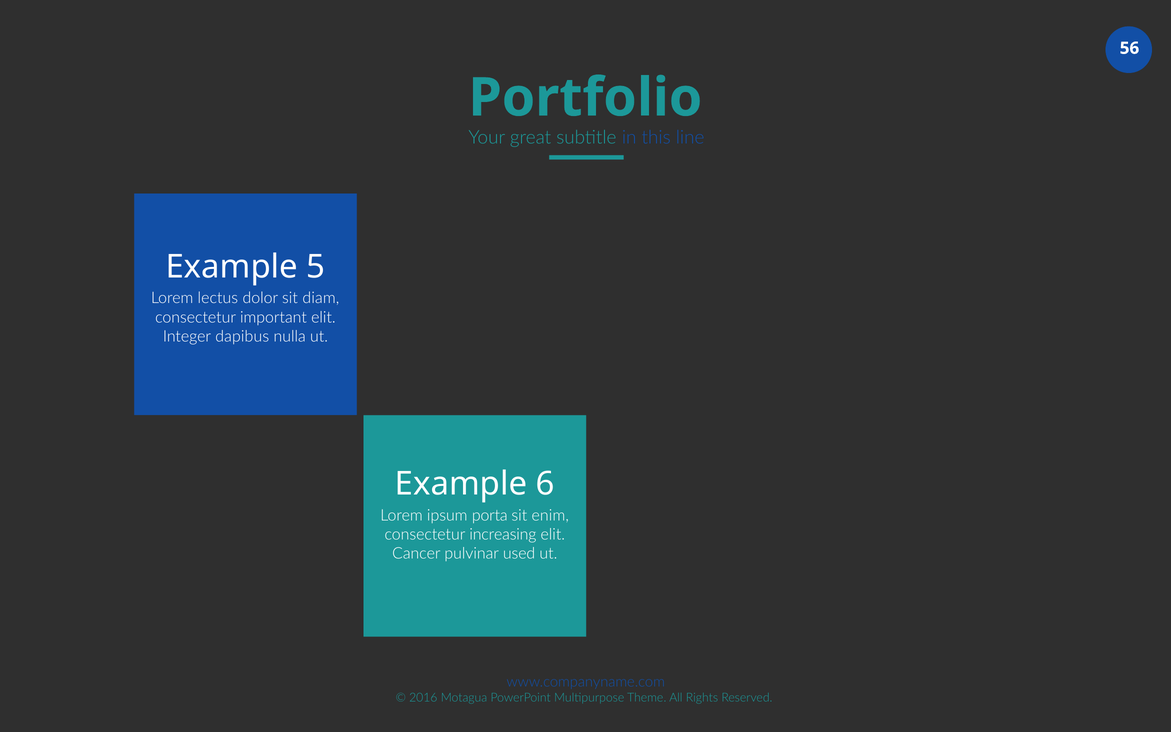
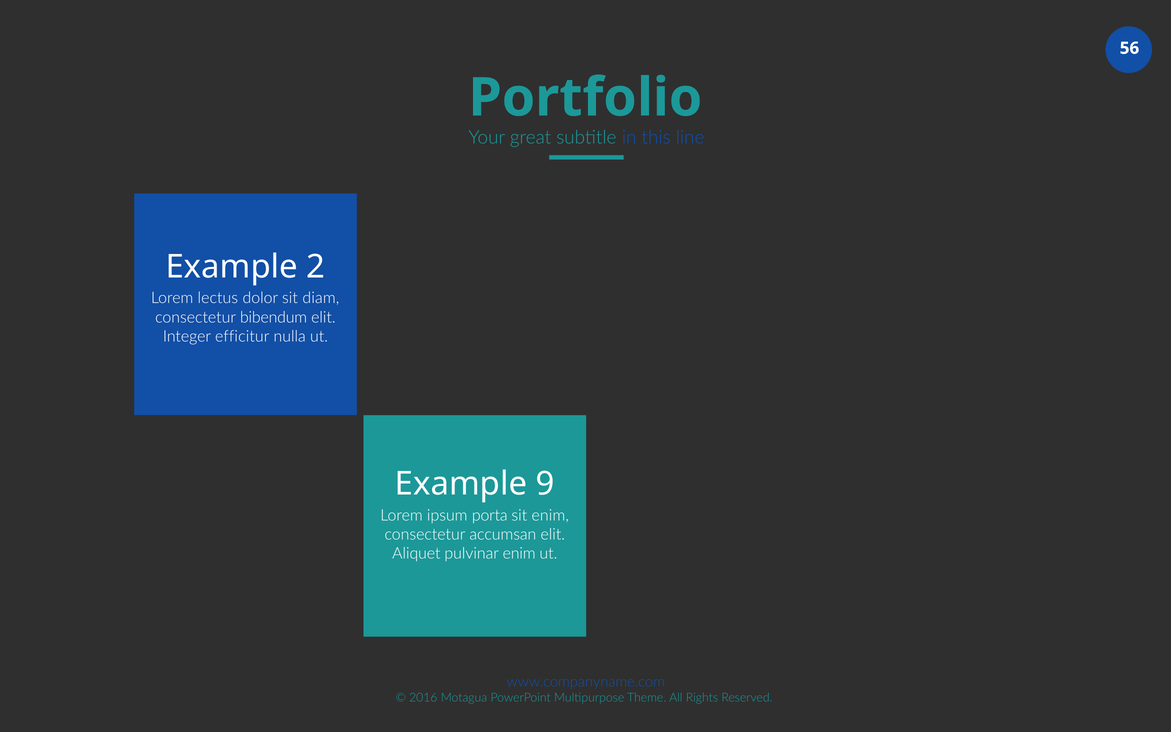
5: 5 -> 2 (316, 267)
important: important -> bibendum (274, 317)
dapibus: dapibus -> efficitur (242, 336)
6: 6 -> 9 (545, 484)
increasing: increasing -> accumsan (503, 534)
Cancer: Cancer -> Aliquet (416, 553)
pulvinar used: used -> enim (519, 553)
